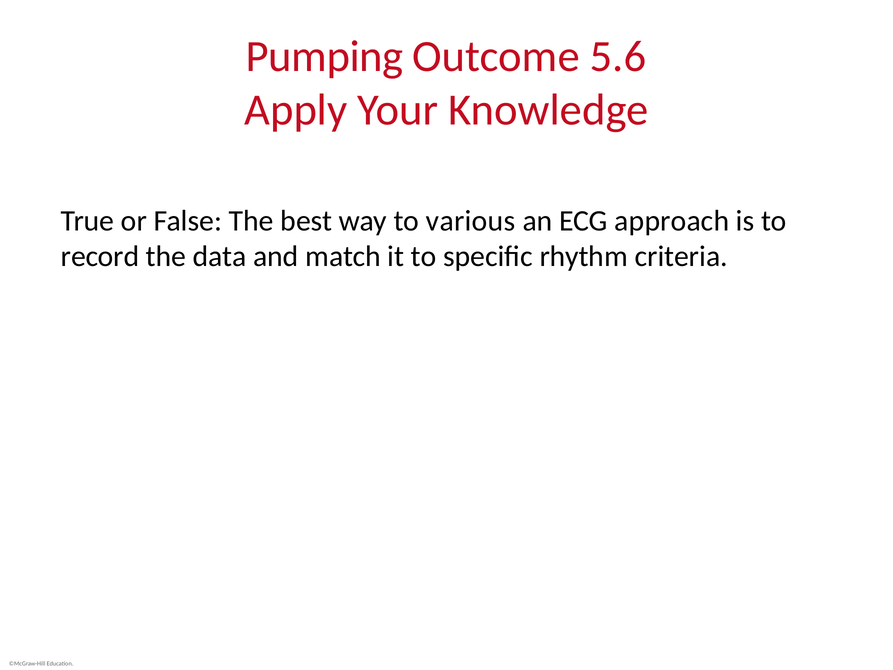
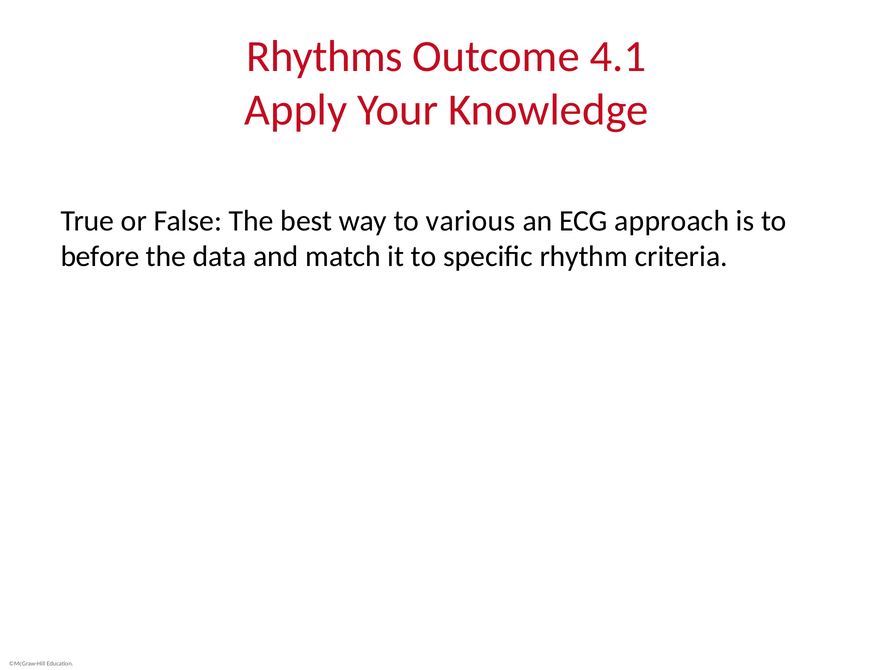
Pumping: Pumping -> Rhythms (325, 57)
5.6: 5.6 -> 4.1 (618, 57)
record: record -> before (100, 257)
